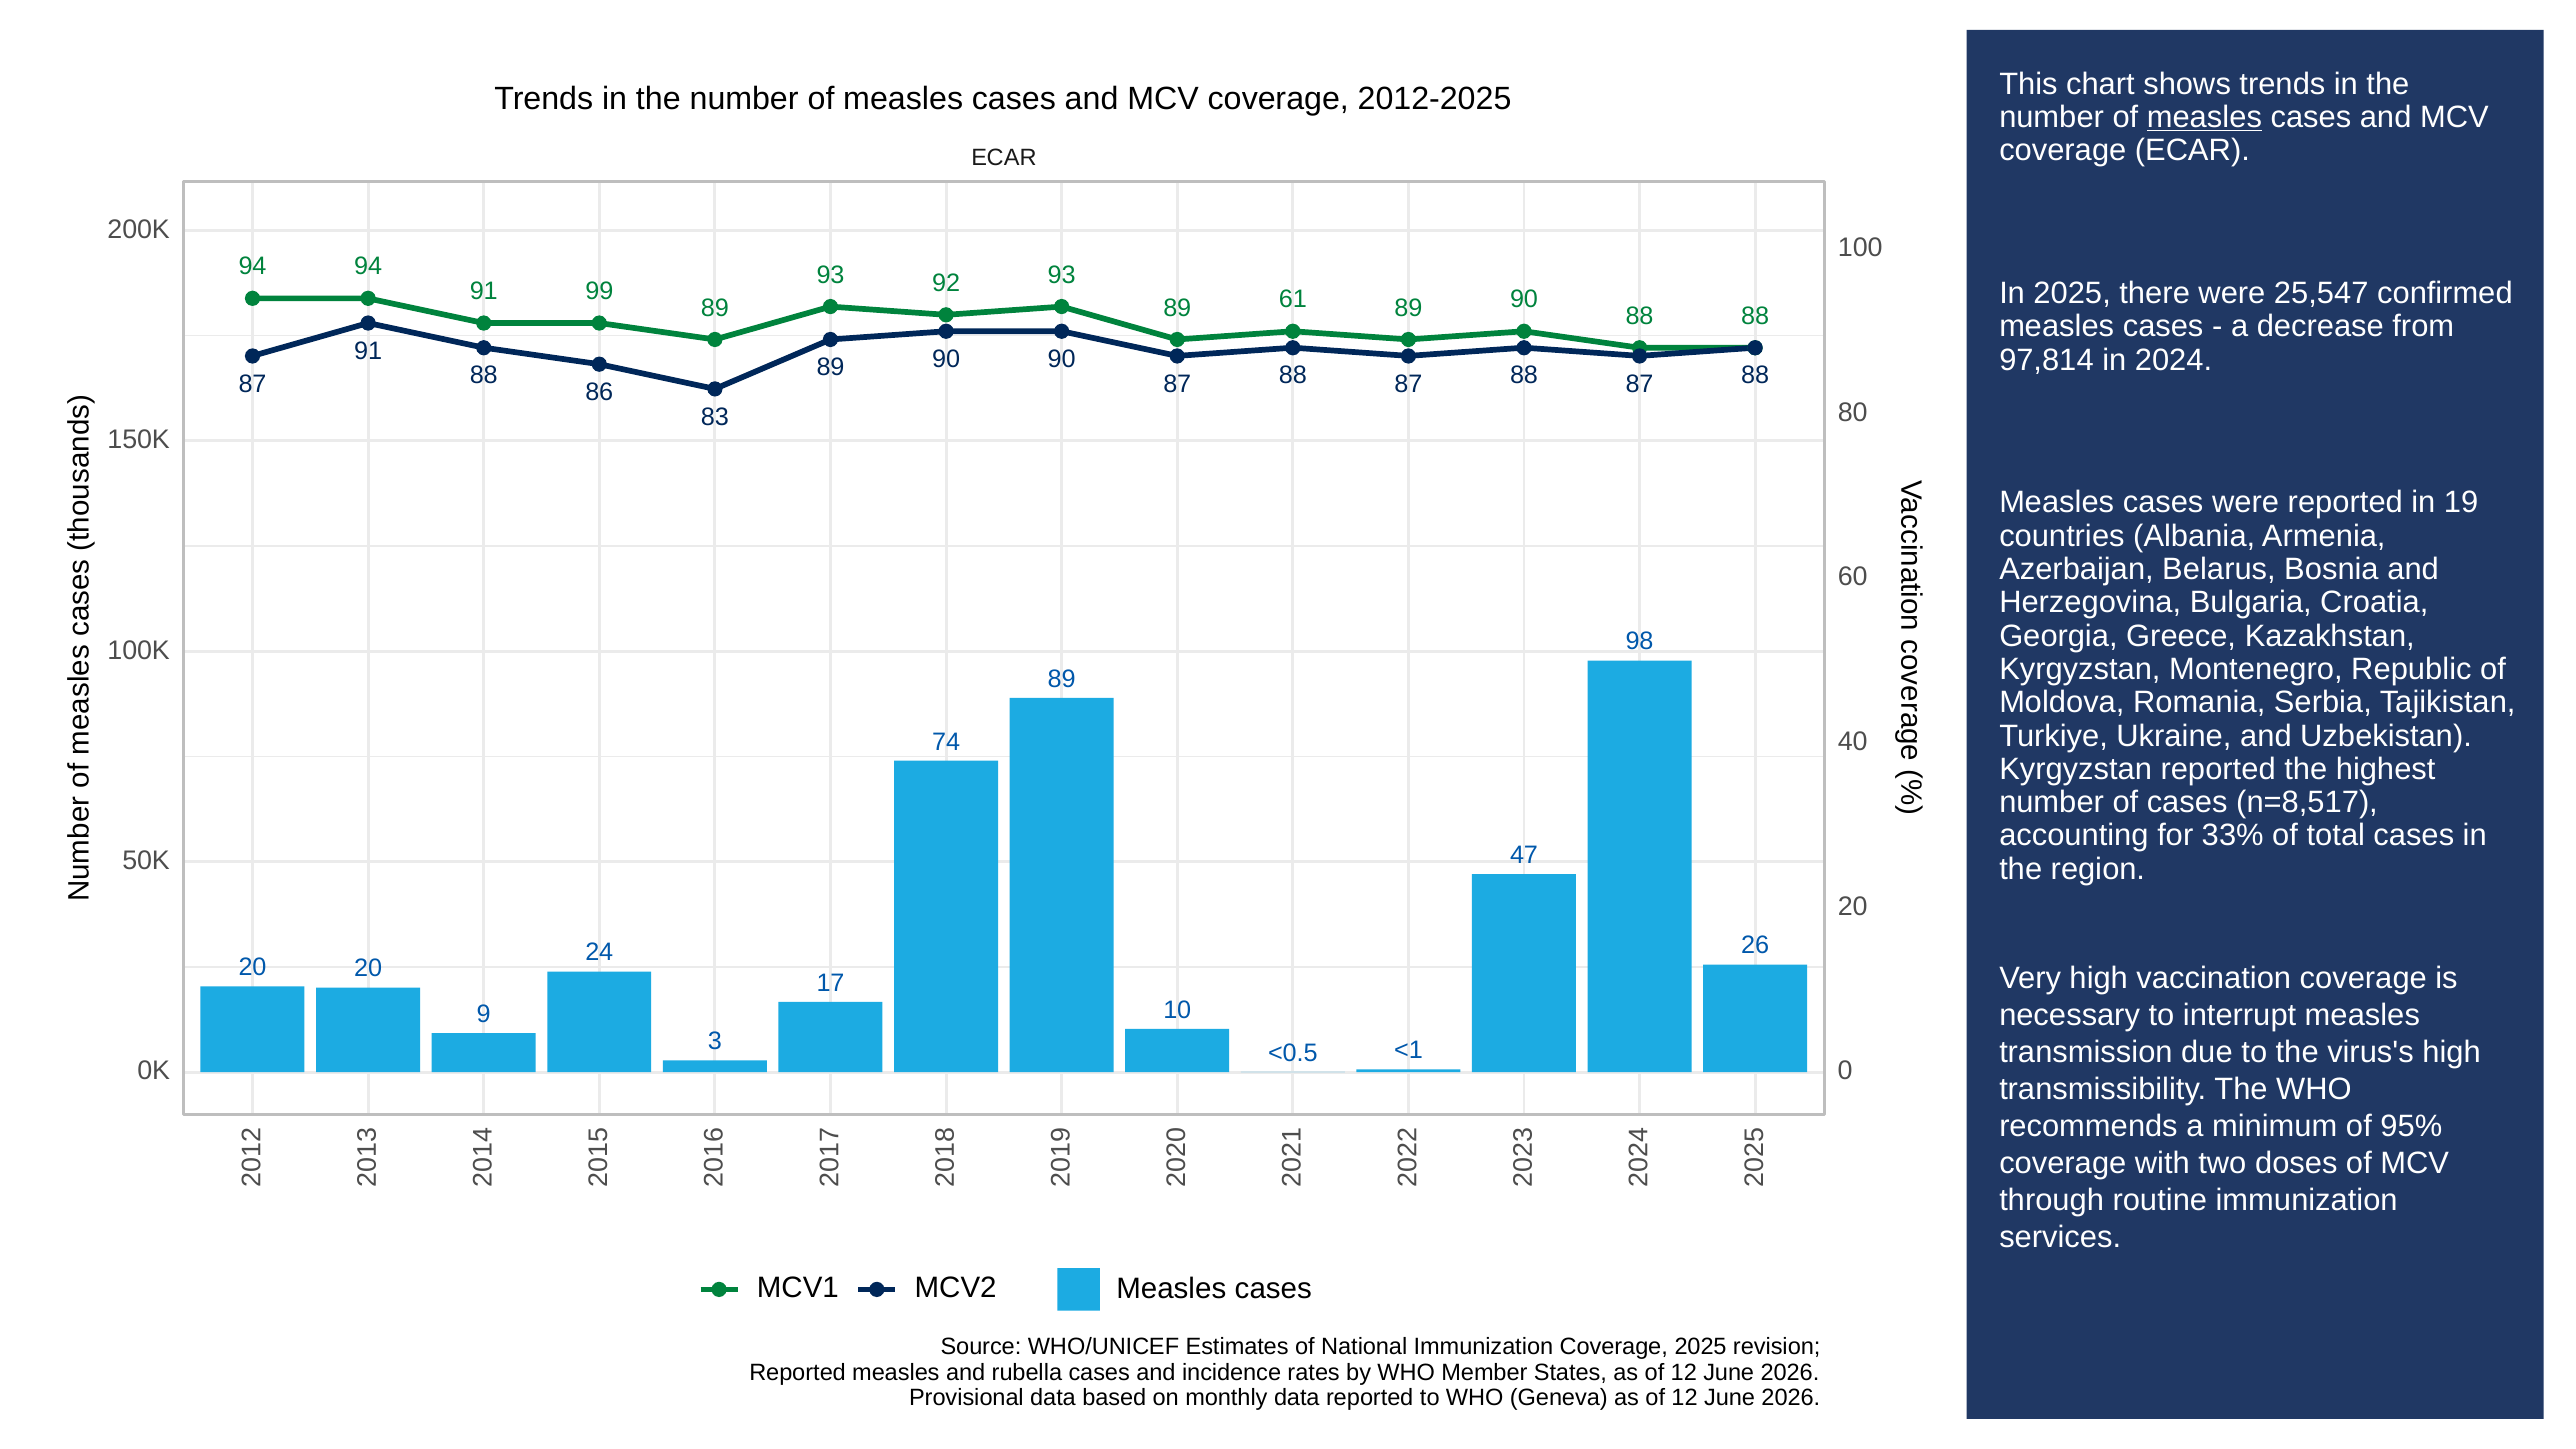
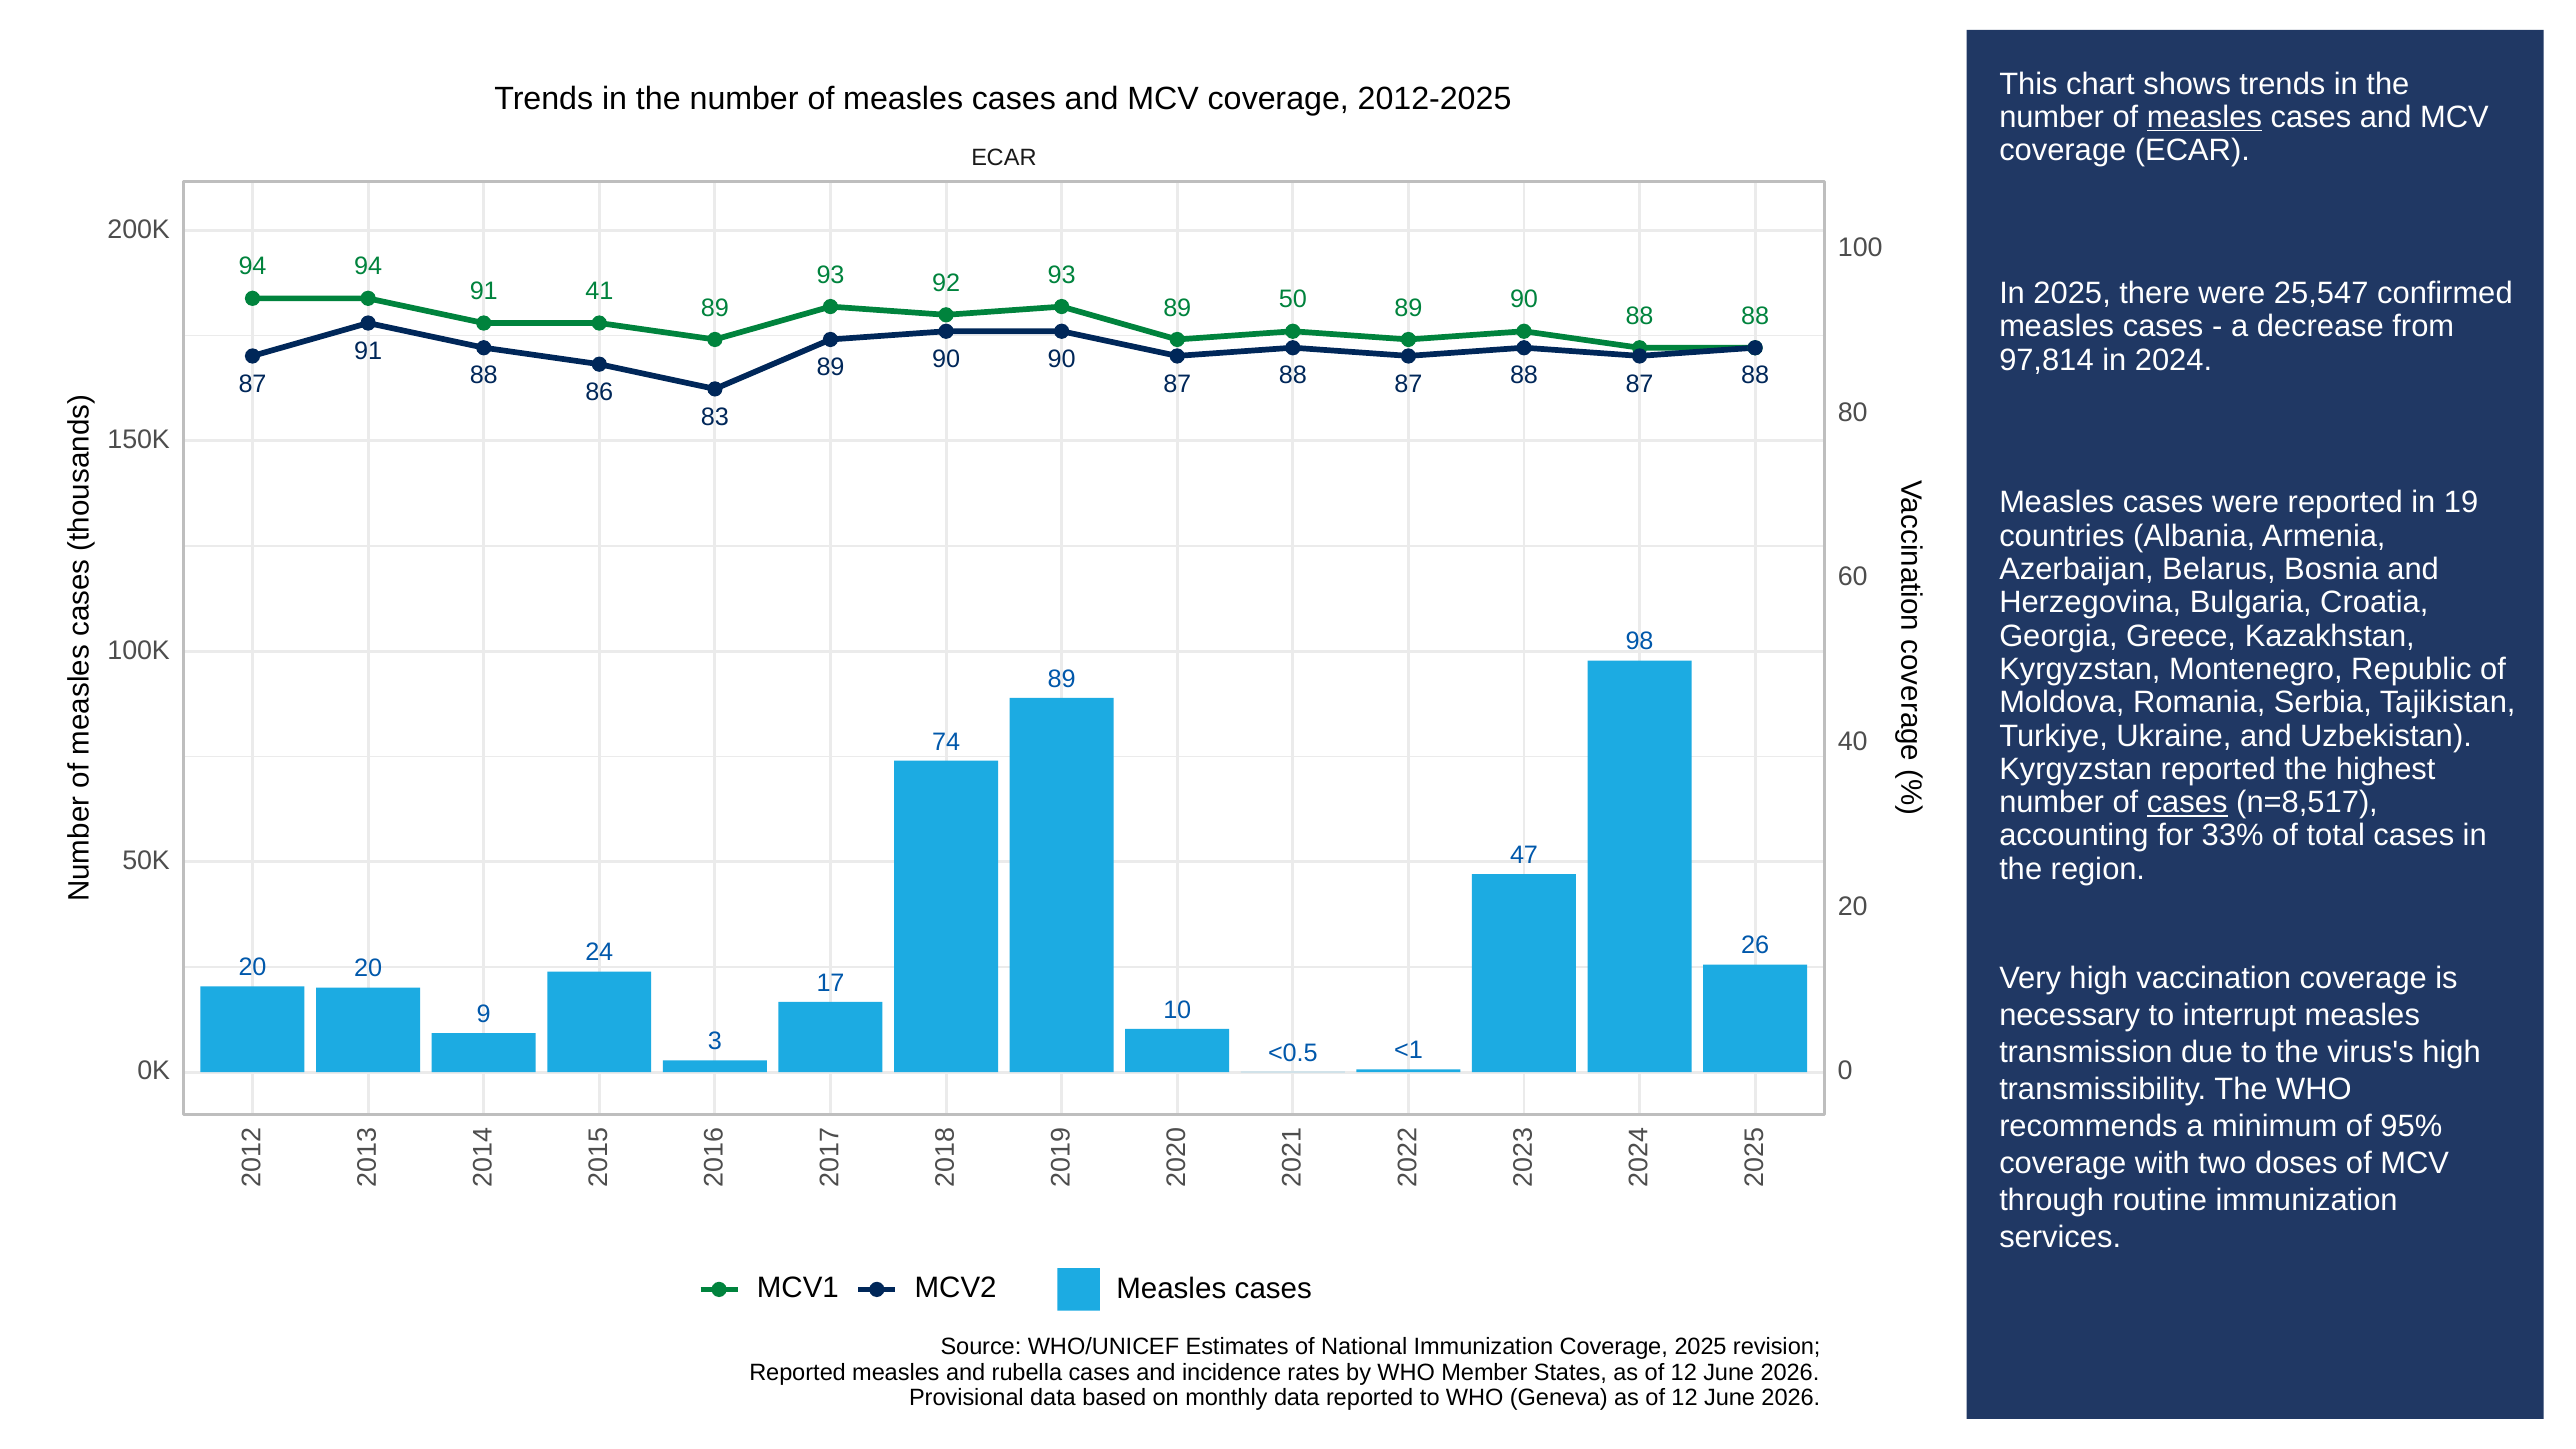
99: 99 -> 41 (599, 291)
61: 61 -> 50 (1293, 300)
cases underline: none -> present (2187, 802)
